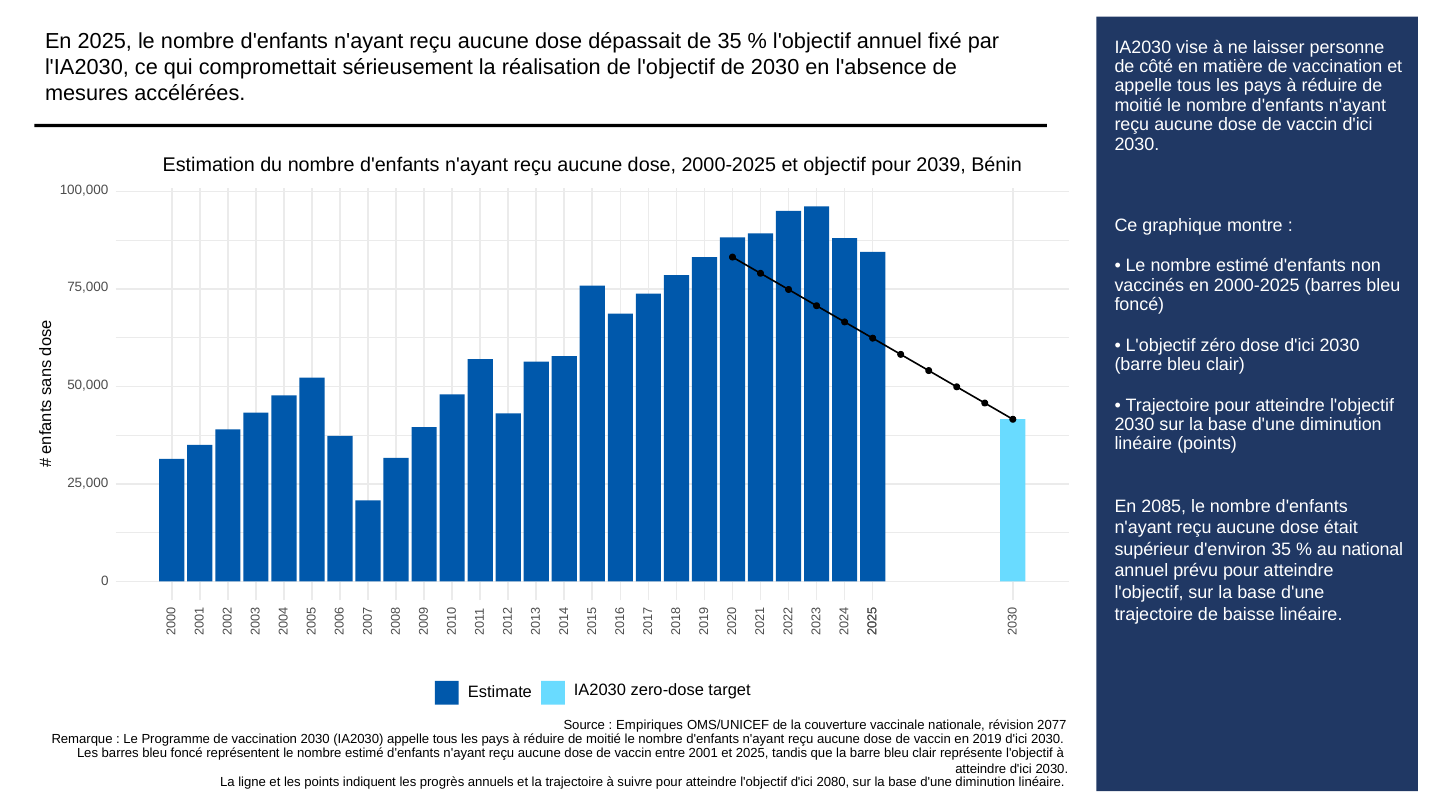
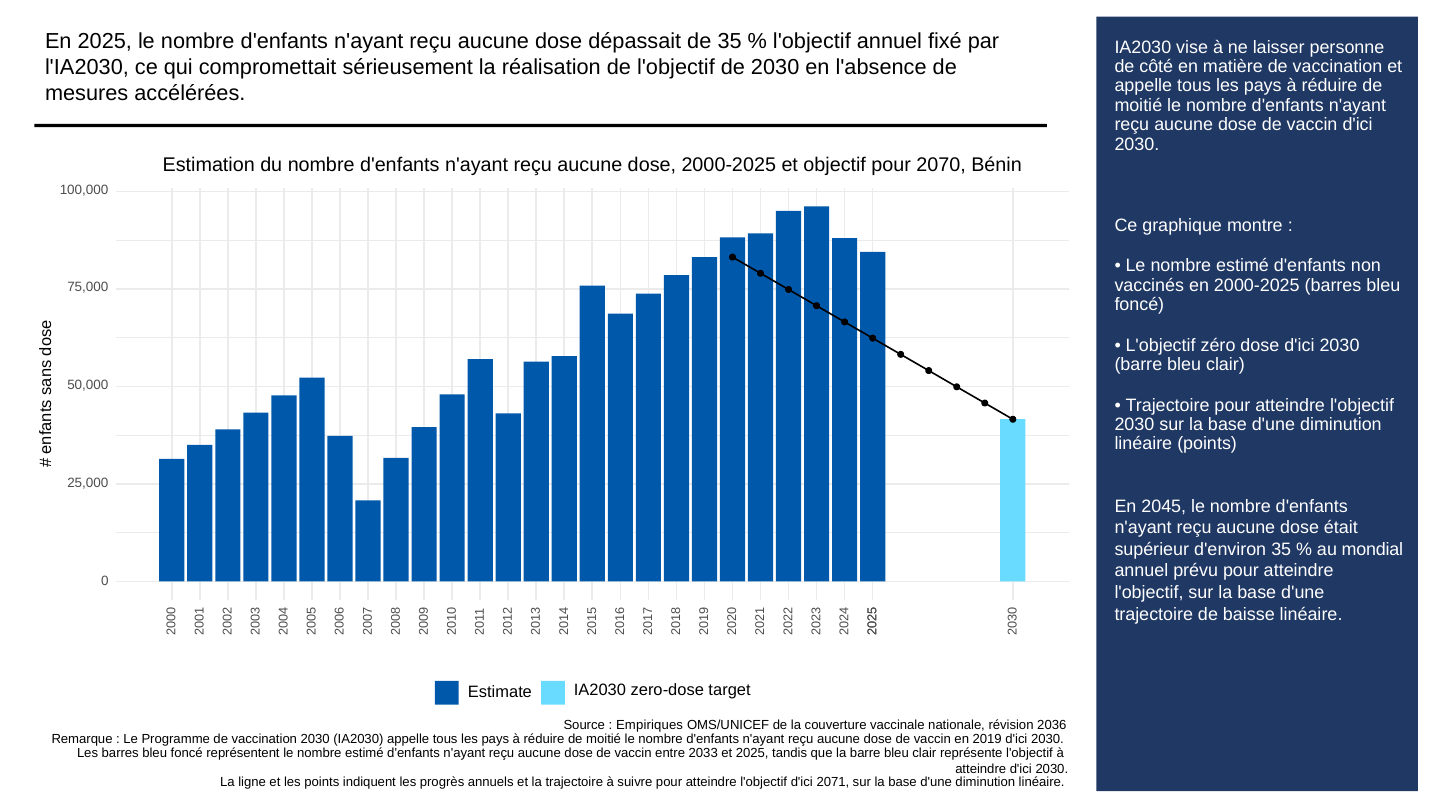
2039: 2039 -> 2070 (941, 165)
2085: 2085 -> 2045 (1164, 506)
national: national -> mondial (1372, 549)
2077: 2077 -> 2036 (1052, 725)
2001: 2001 -> 2033 (703, 753)
2080: 2080 -> 2071 (833, 782)
